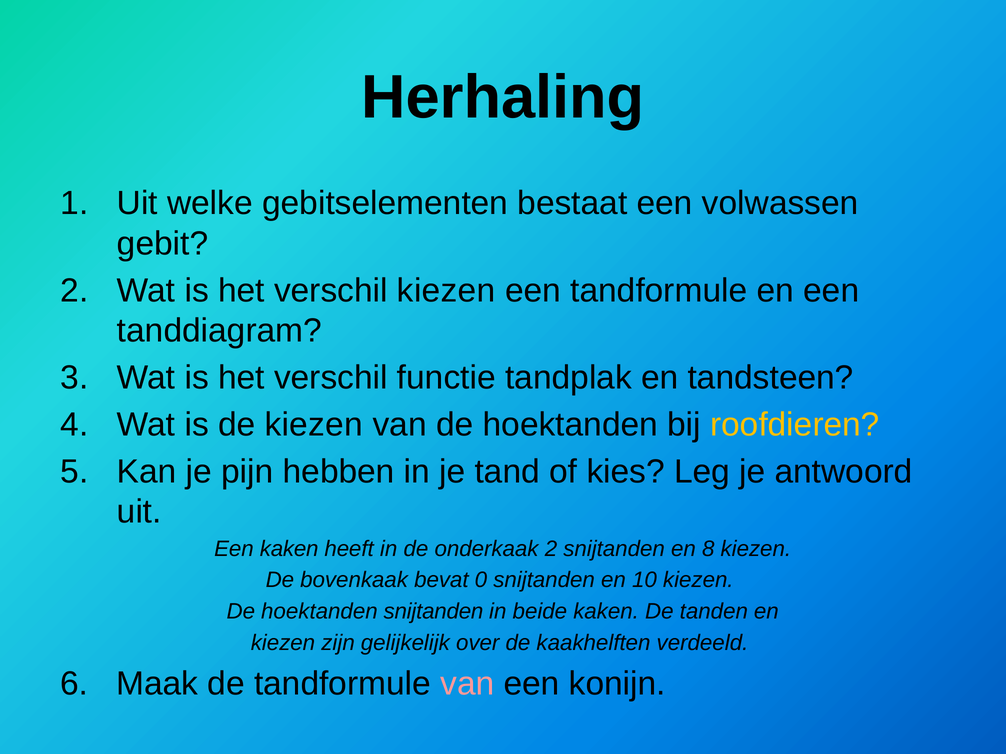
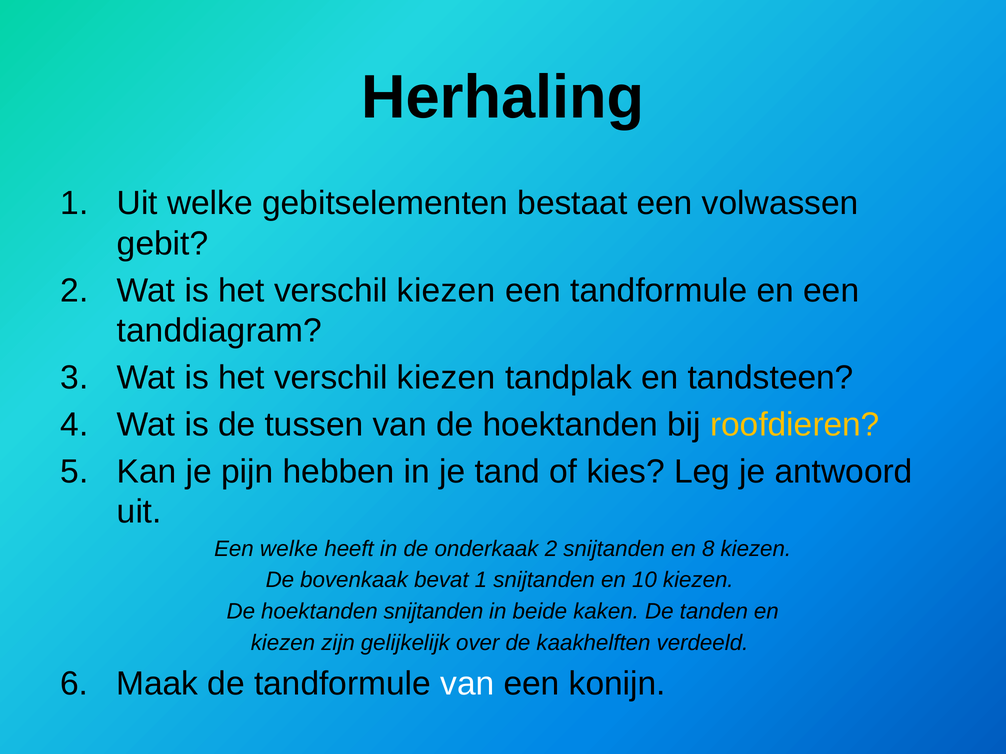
functie: functie -> kiezen (446, 378)
de kiezen: kiezen -> tussen (314, 425)
Een kaken: kaken -> welke (289, 549)
bevat 0: 0 -> 1 (481, 581)
van colour: pink -> white (467, 684)
